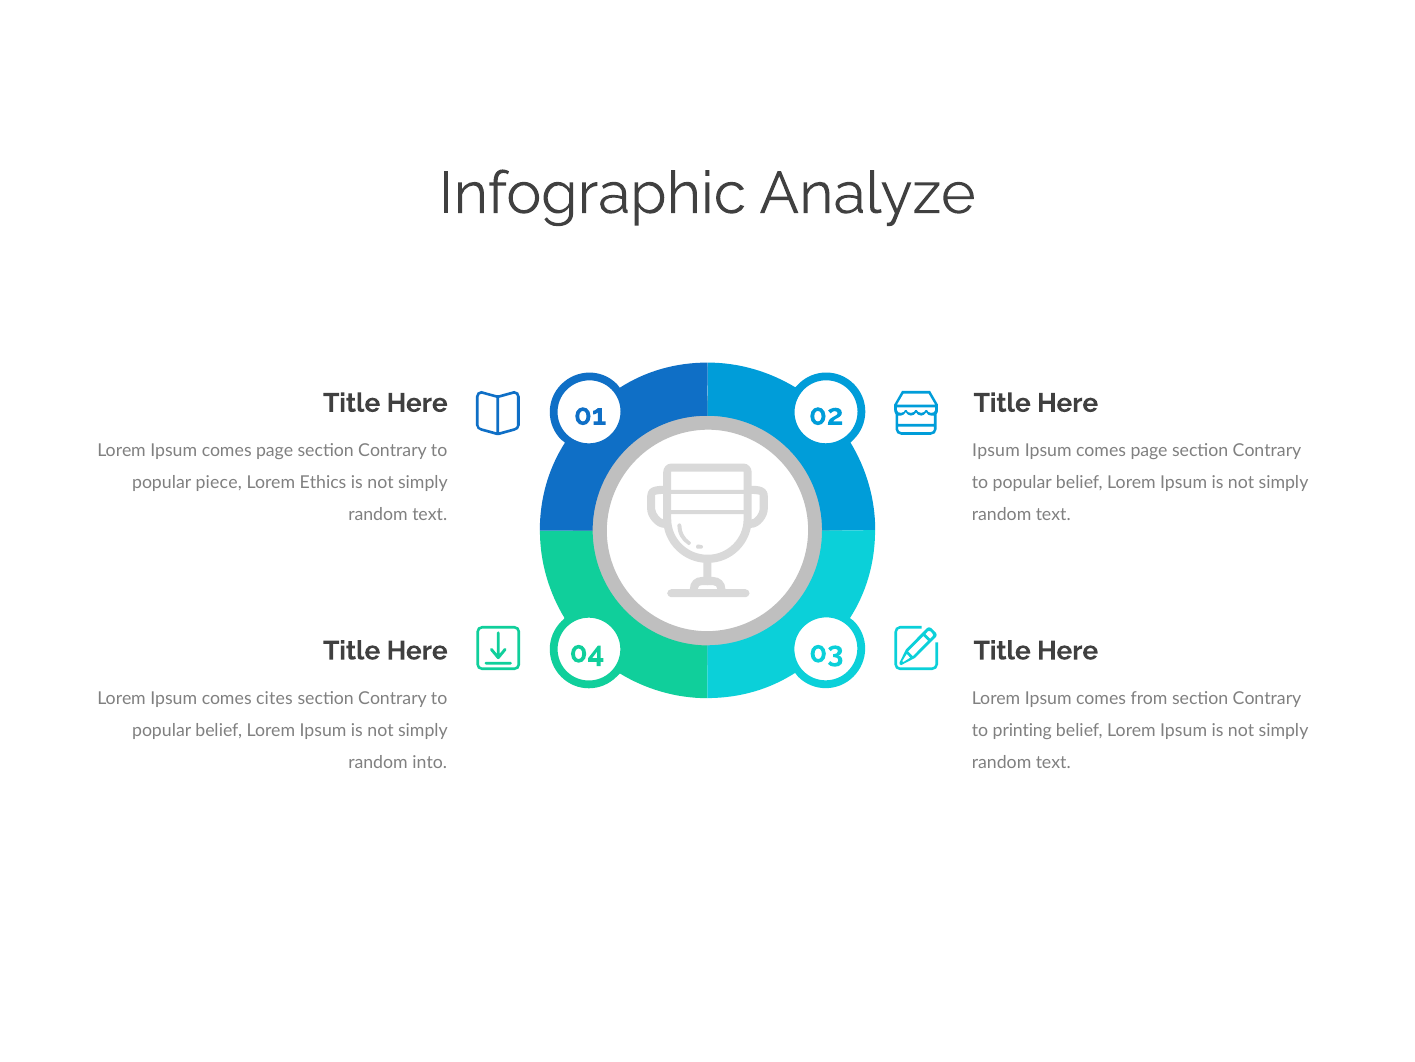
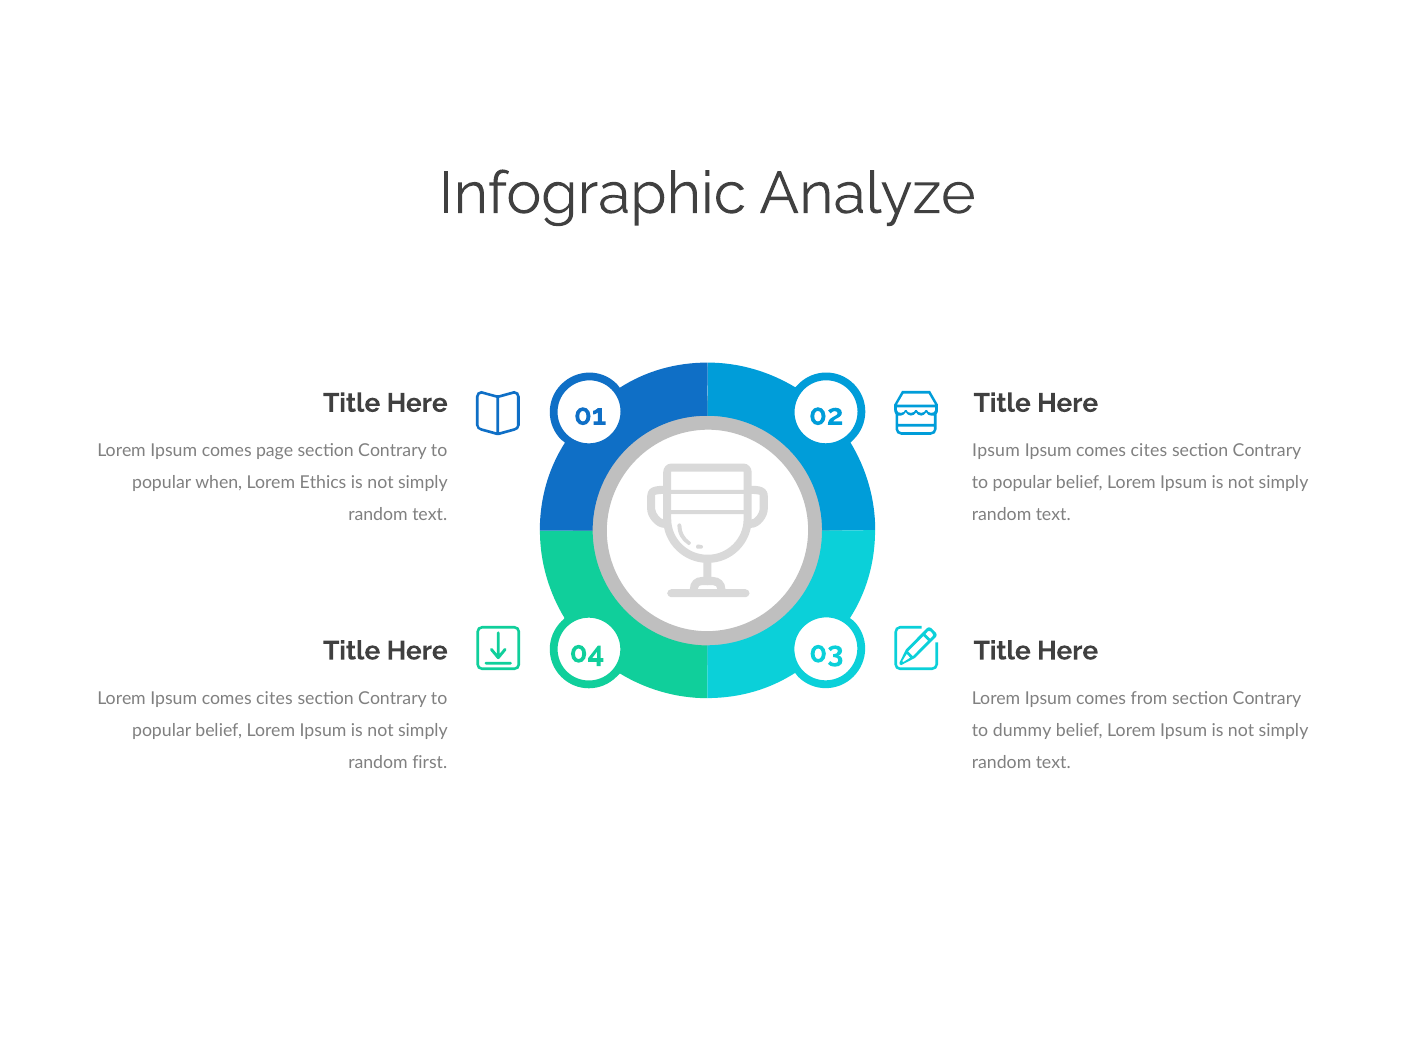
page: page -> cites (1149, 450)
piece: piece -> when (219, 482)
printing: printing -> dummy (1022, 730)
into: into -> first (430, 762)
